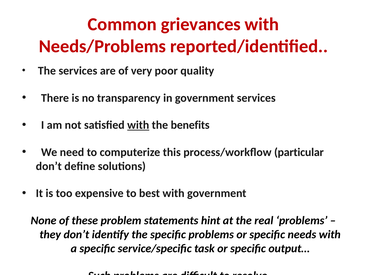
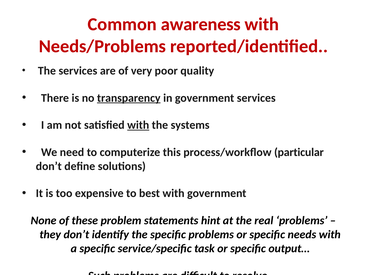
grievances: grievances -> awareness (201, 24)
transparency underline: none -> present (129, 98)
benefits: benefits -> systems (190, 125)
